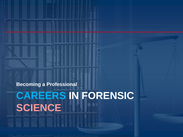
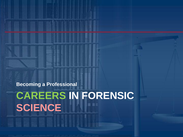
CAREERS colour: light blue -> light green (41, 96)
